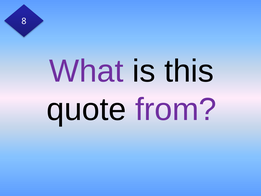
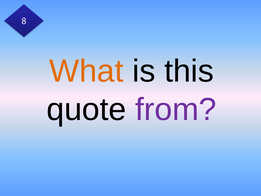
What colour: purple -> orange (86, 71)
